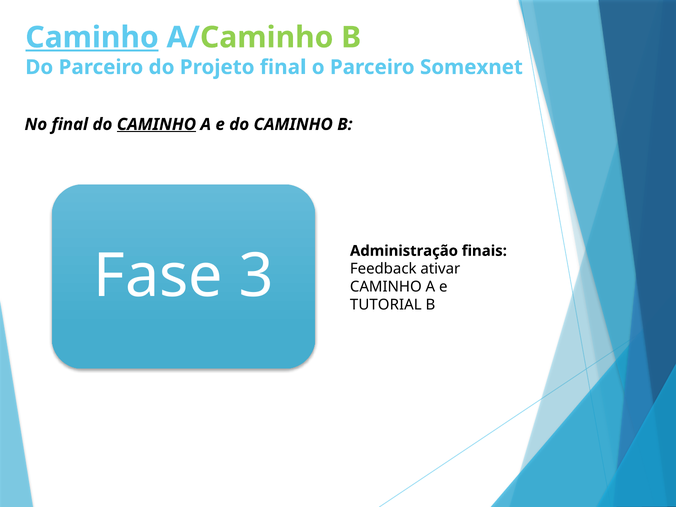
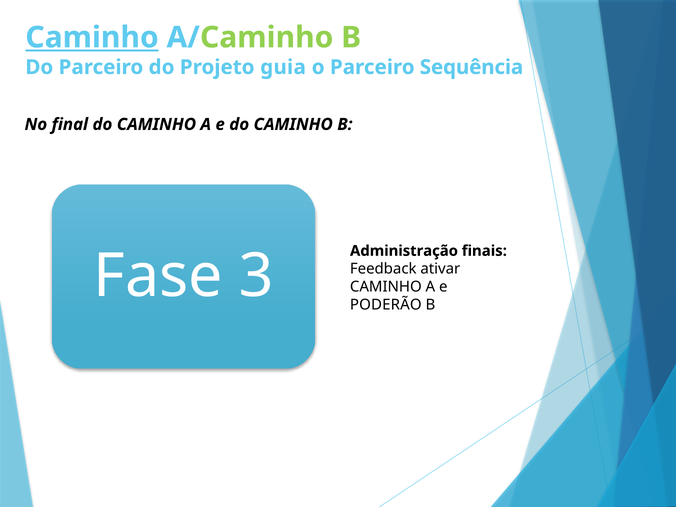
Projeto final: final -> guia (283, 67)
Somexnet: Somexnet -> Sequência (471, 67)
CAMINHO underline: present -> none (156, 124)
TUTORIAL: TUTORIAL -> PODERÃO (386, 305)
